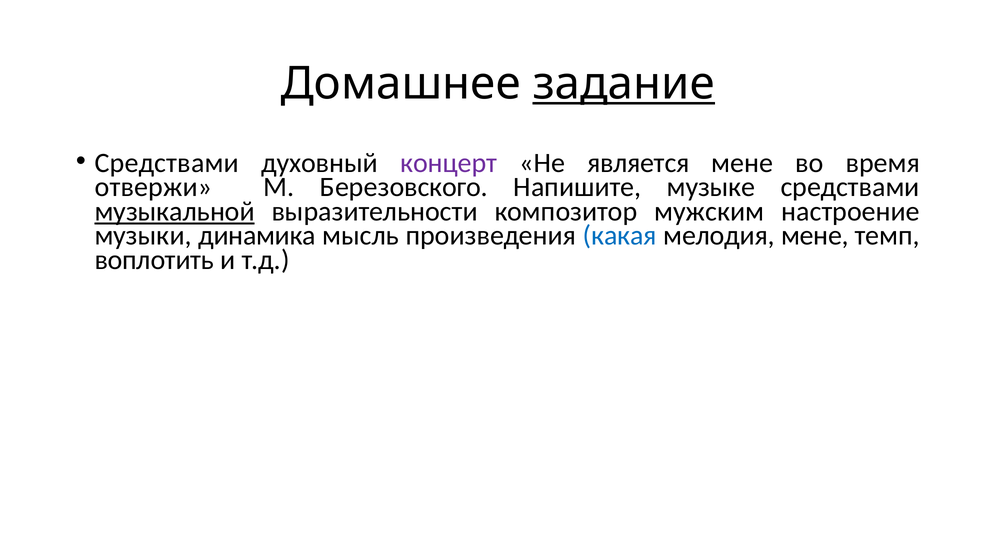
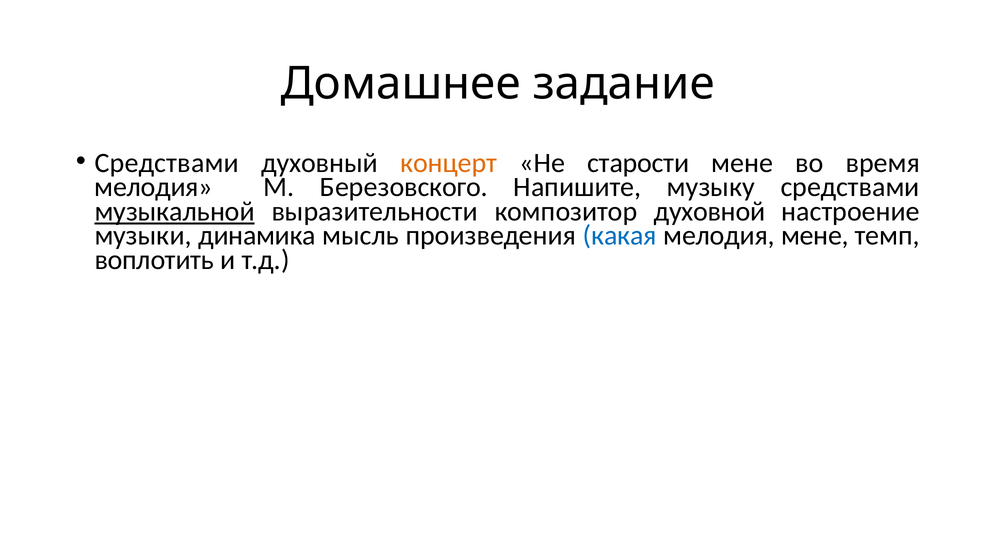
задание underline: present -> none (624, 84)
концерт colour: purple -> orange (449, 163)
является: является -> старости (638, 163)
отвержи: отвержи -> мелодия (154, 187)
музыке: музыке -> музыку (711, 187)
мужским: мужским -> духовной (709, 211)
